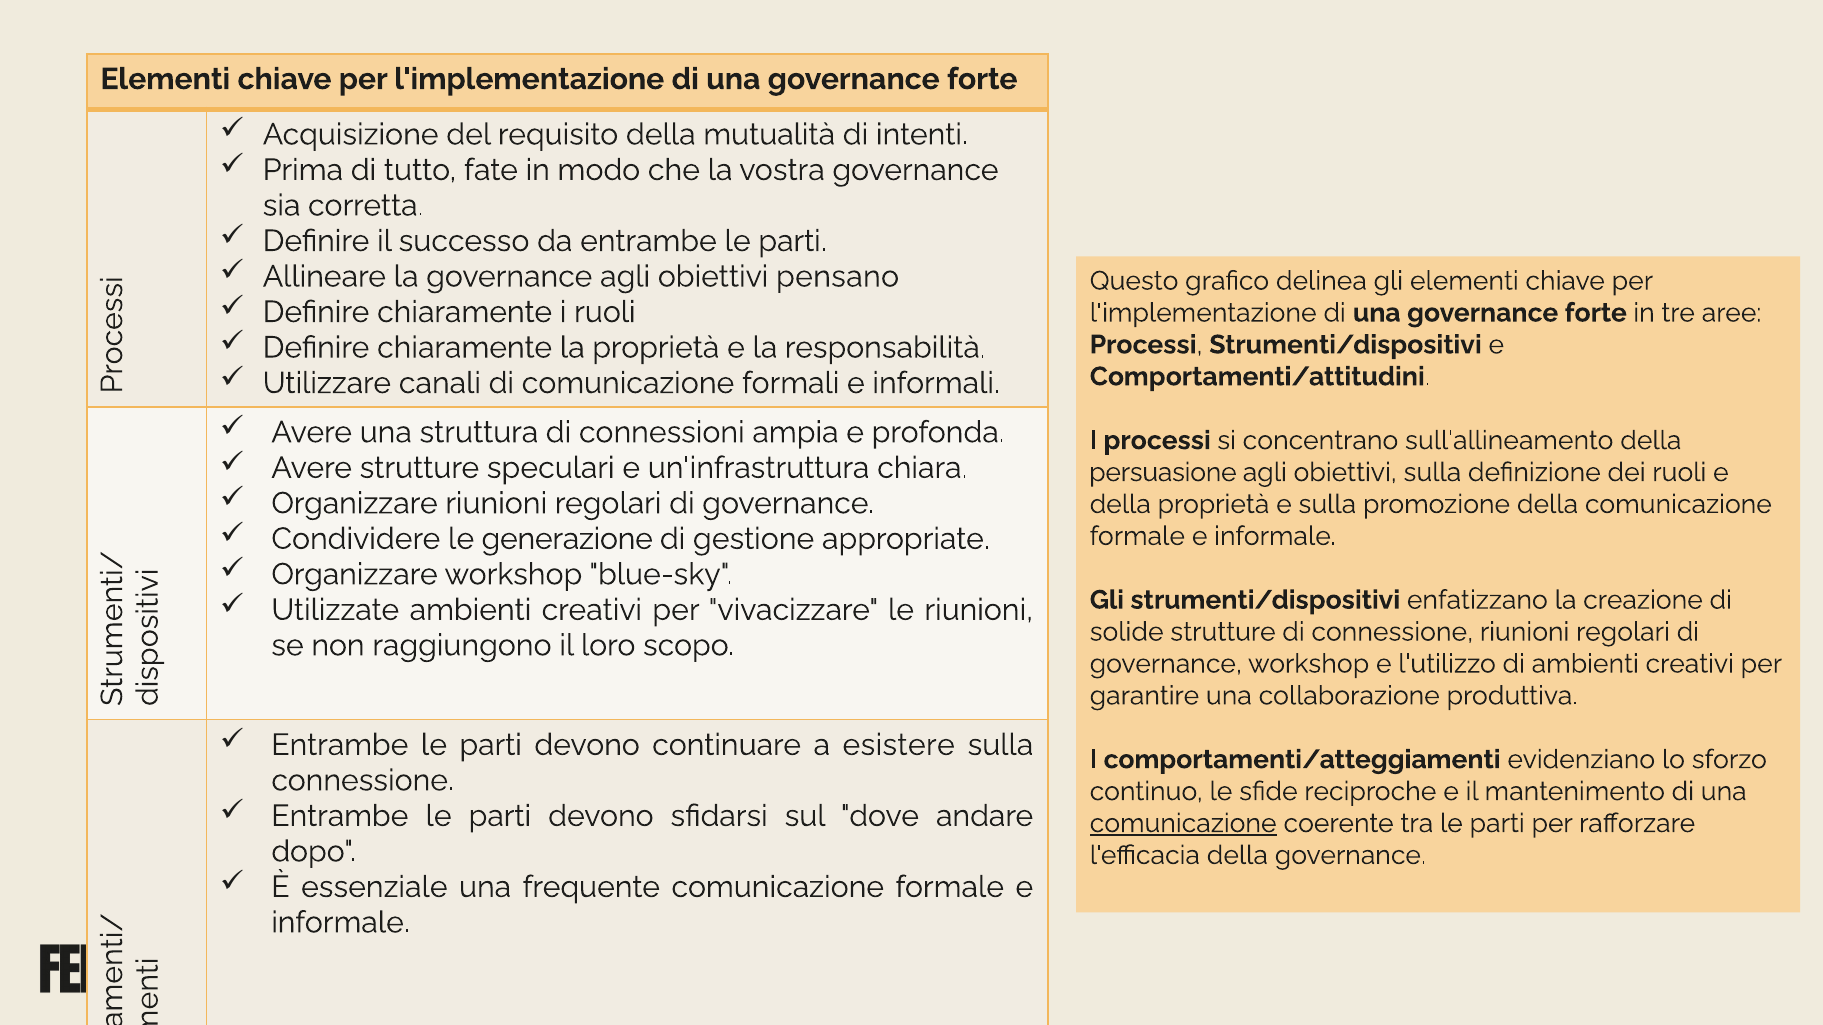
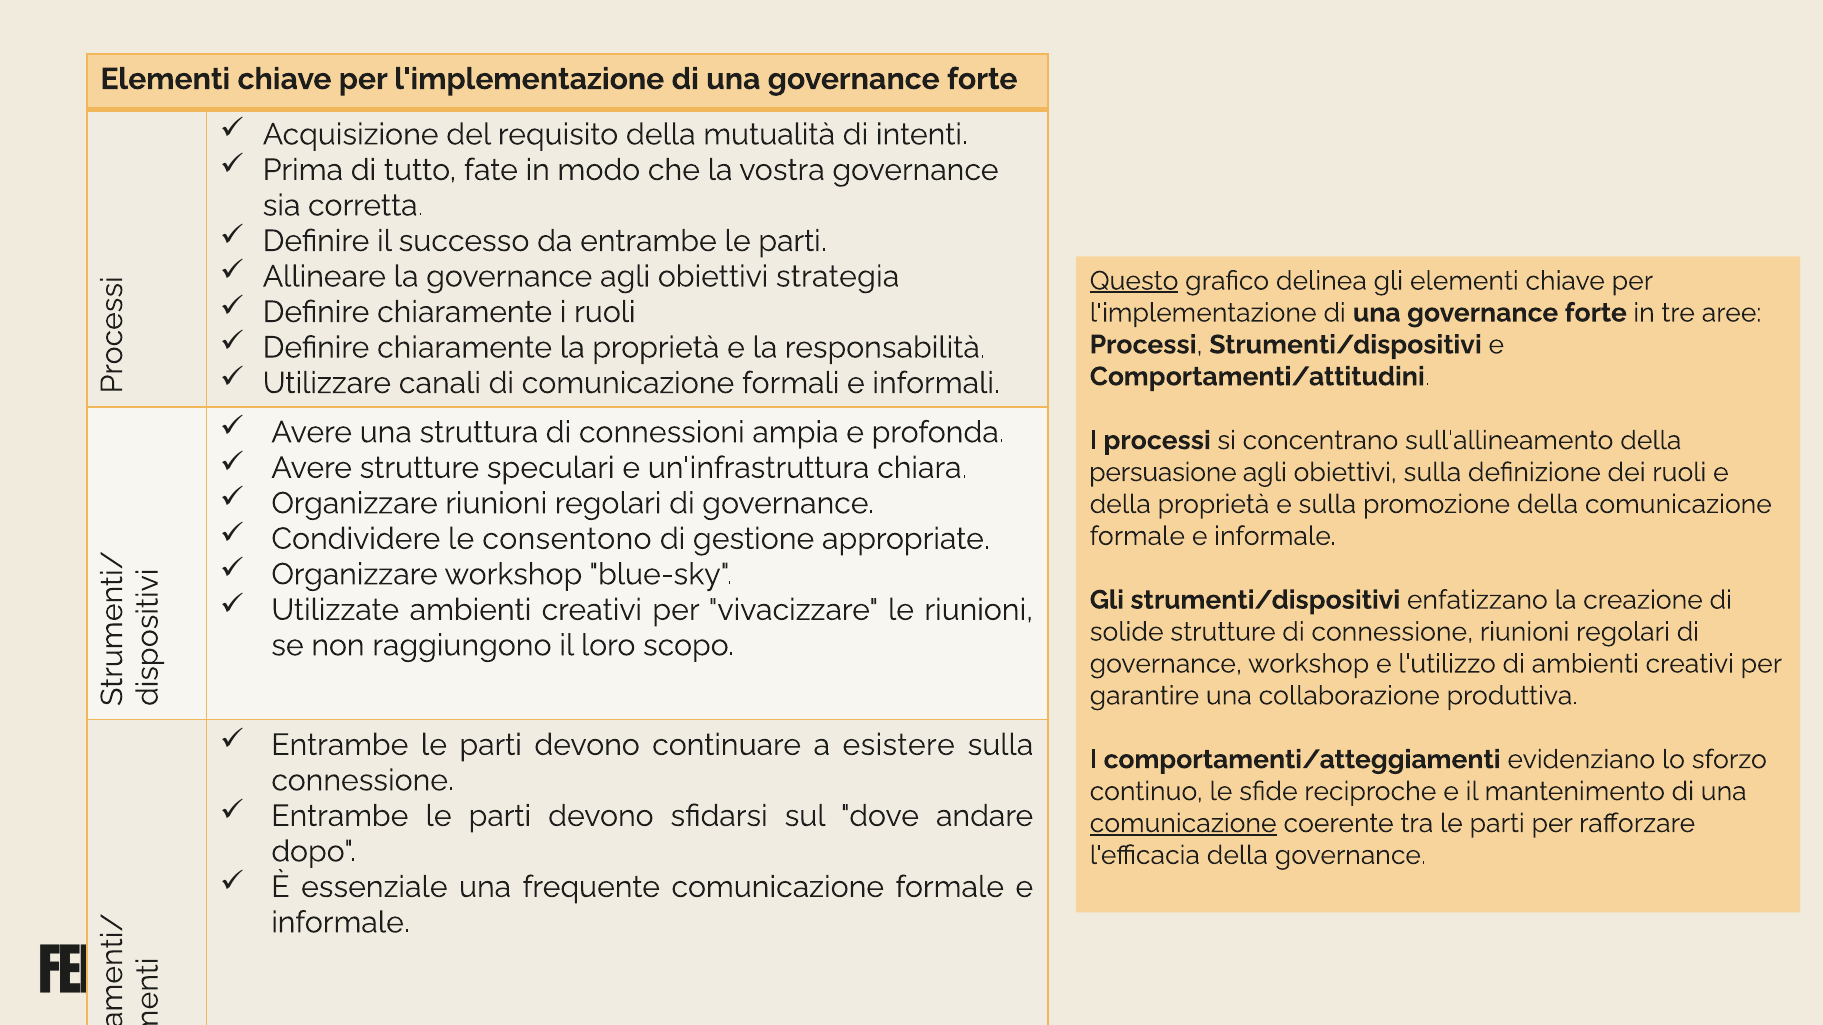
pensano: pensano -> strategia (838, 277)
Questo underline: none -> present (1134, 281)
generazione: generazione -> consentono (567, 539)
